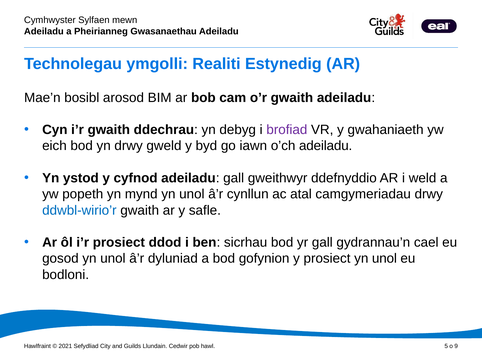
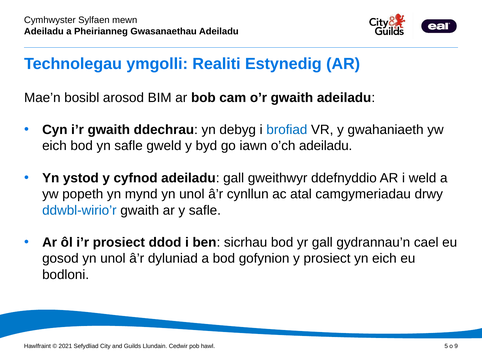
brofiad colour: purple -> blue (287, 130)
yn drwy: drwy -> safle (129, 146)
prosiect yn unol: unol -> eich (384, 258)
